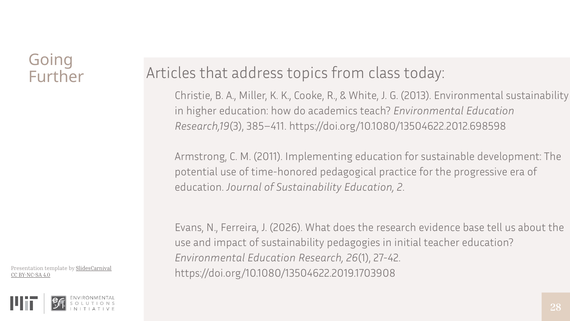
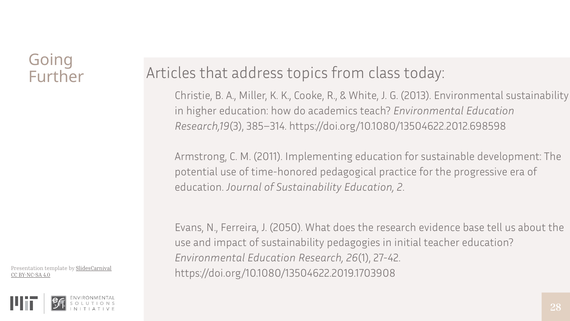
385–411: 385–411 -> 385–314 (267, 126)
2026: 2026 -> 2050 (286, 227)
